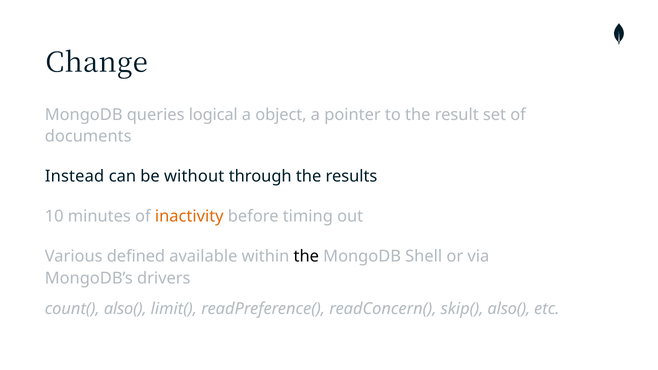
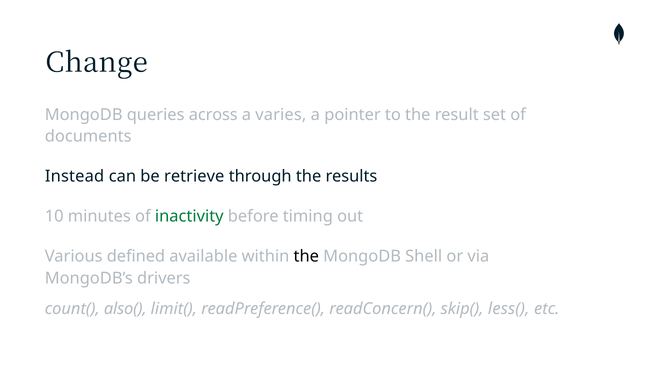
logical: logical -> across (213, 115)
object: object -> varies (281, 115)
without: without -> retrieve (194, 177)
inactivity colour: orange -> green (189, 217)
skip( also(: also( -> less( (509, 309)
